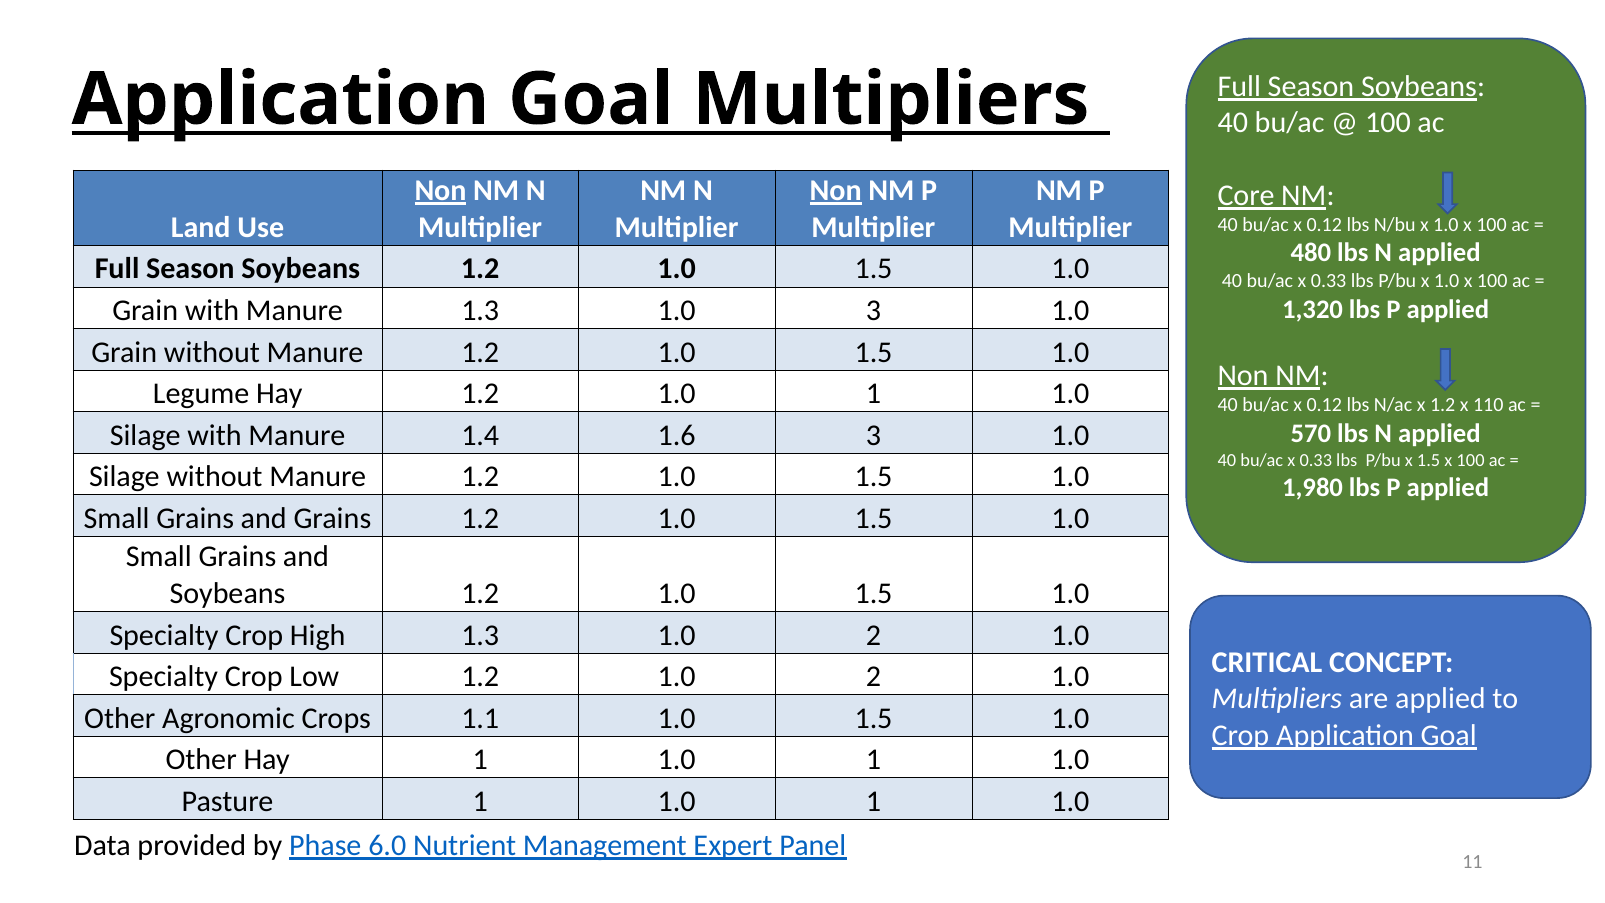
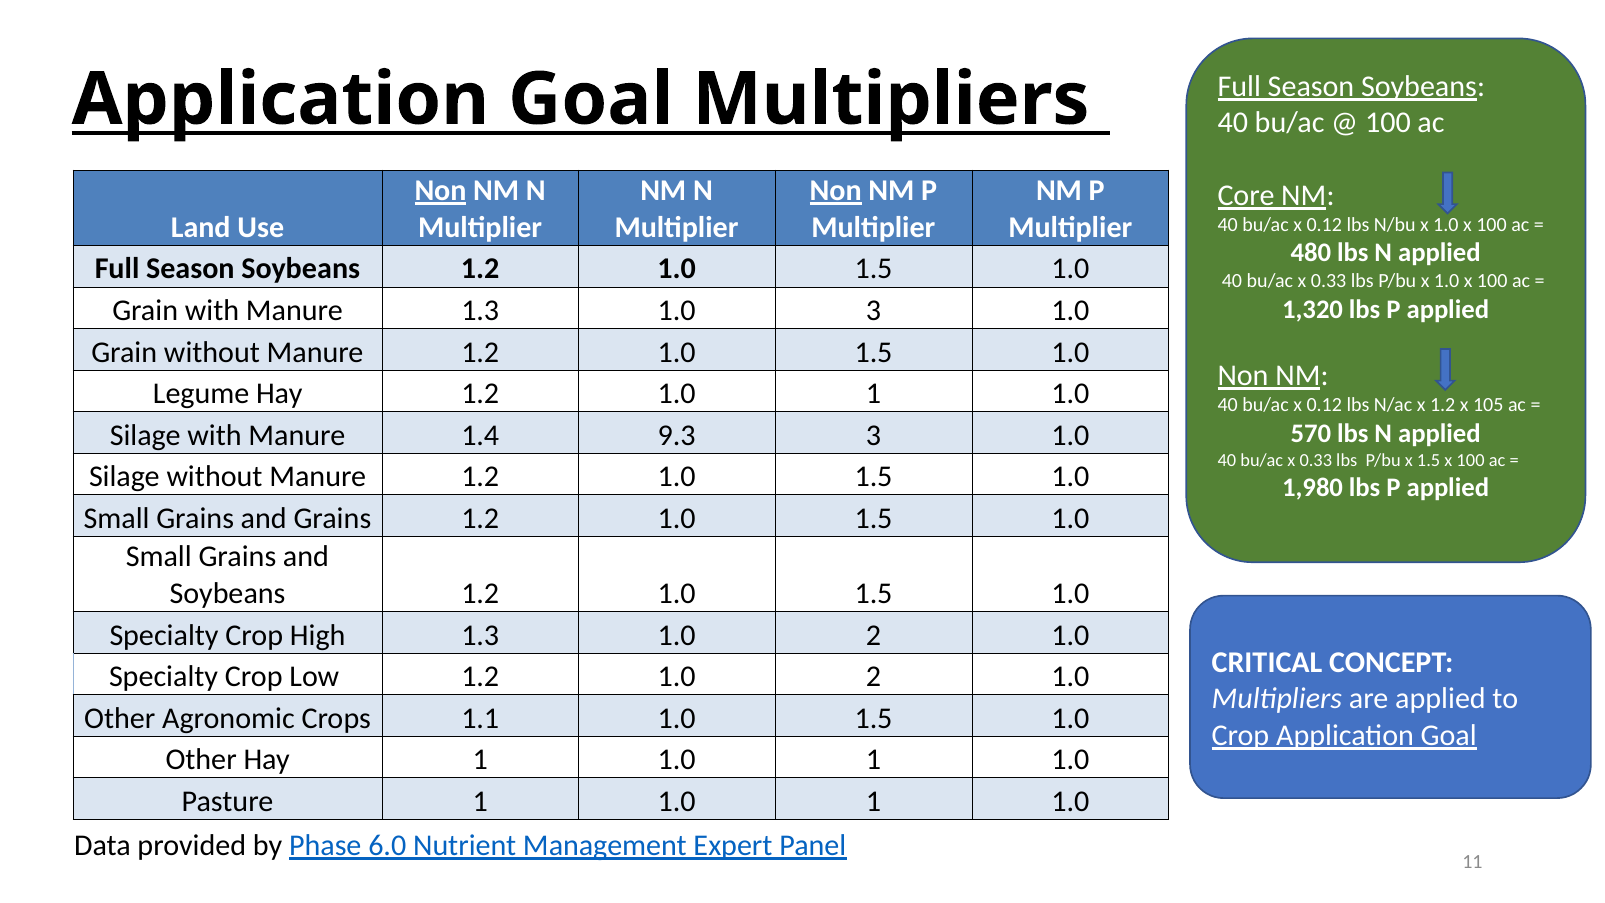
110: 110 -> 105 (1488, 405)
1.6: 1.6 -> 9.3 (677, 435)
